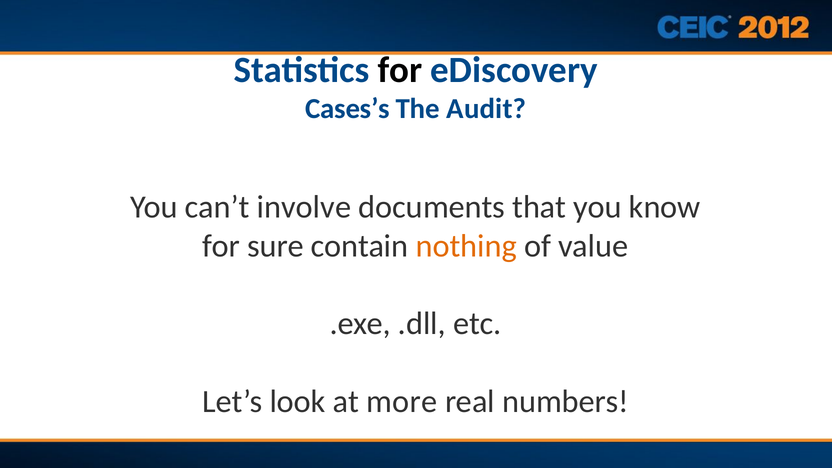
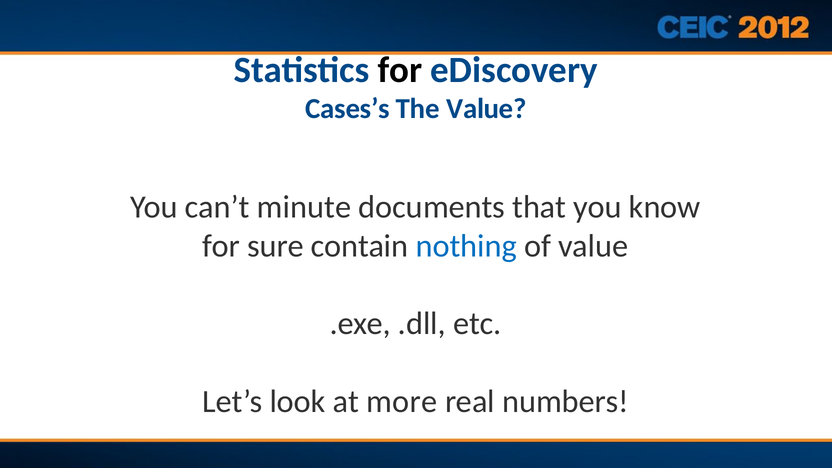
The Audit: Audit -> Value (486, 109)
involve: involve -> minute (304, 207)
nothing colour: orange -> blue (466, 246)
